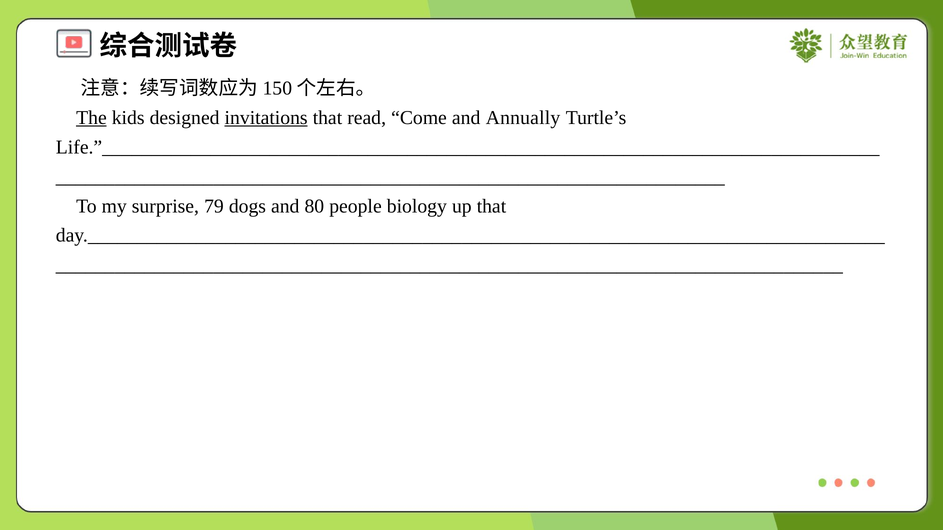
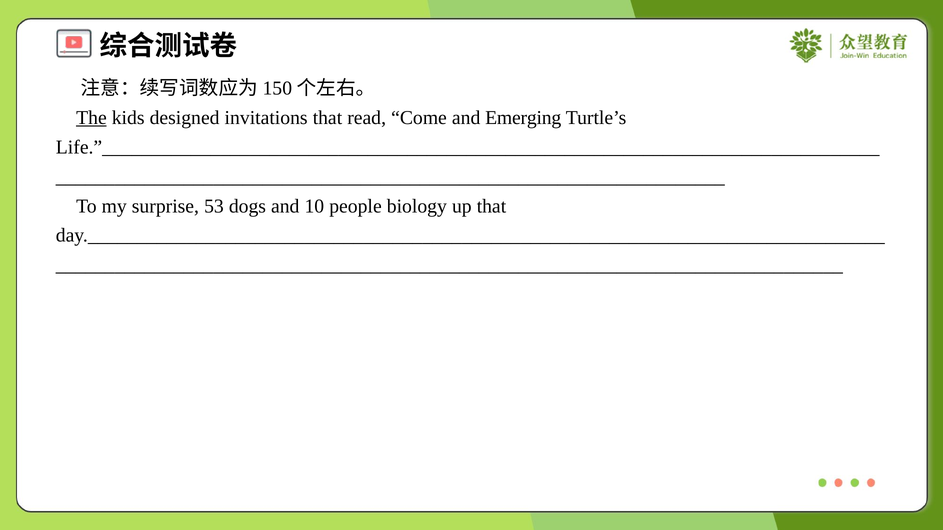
invitations underline: present -> none (266, 118)
Annually: Annually -> Emerging (523, 118)
79: 79 -> 53 (214, 206)
80: 80 -> 10 (314, 206)
